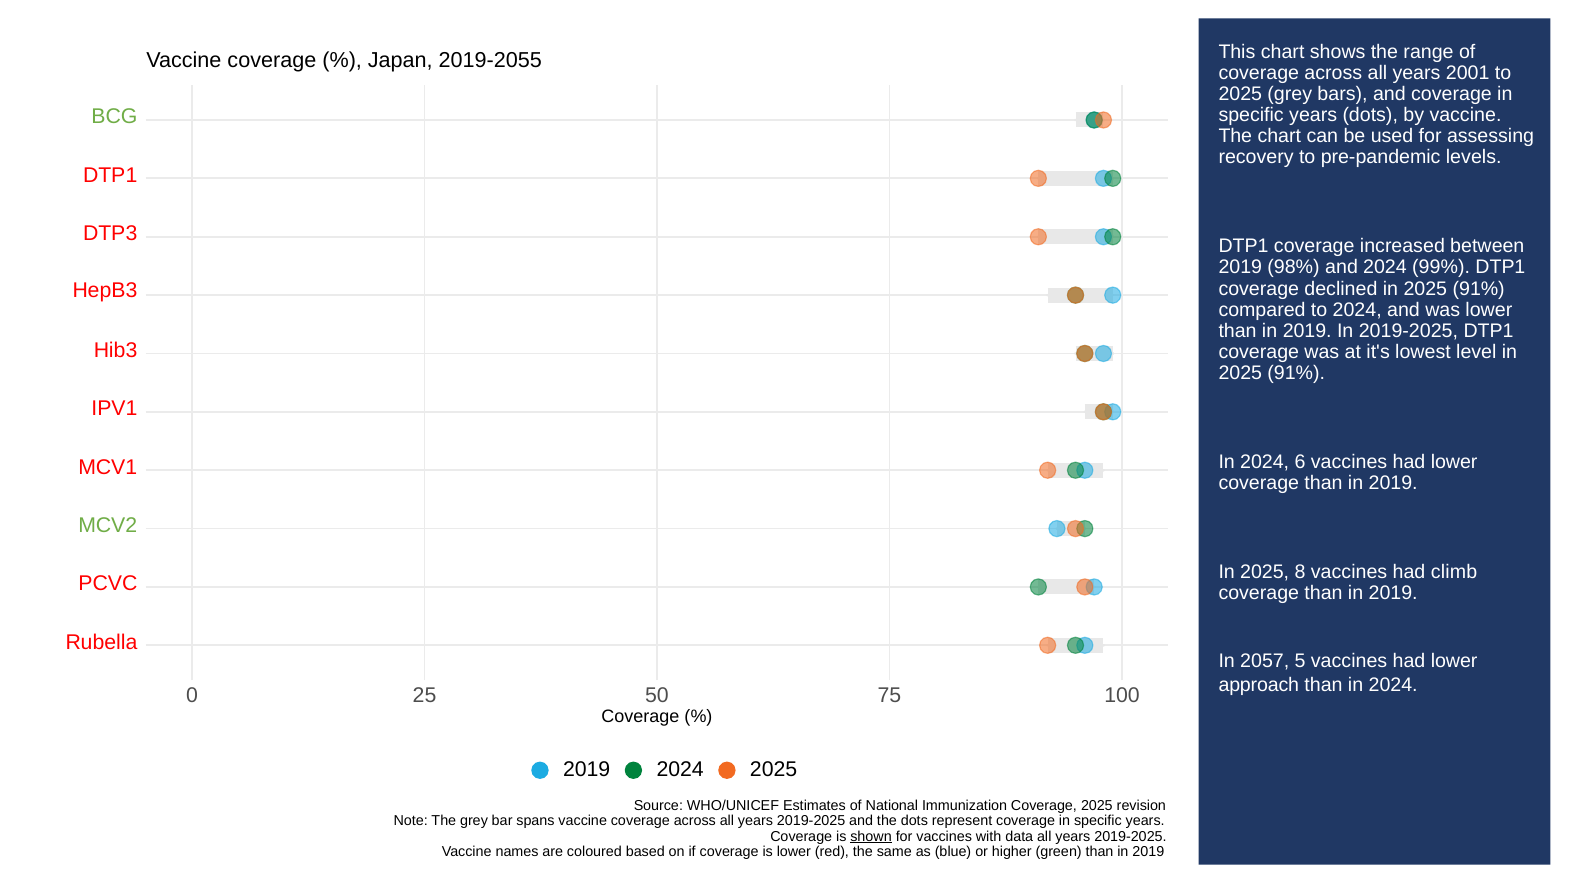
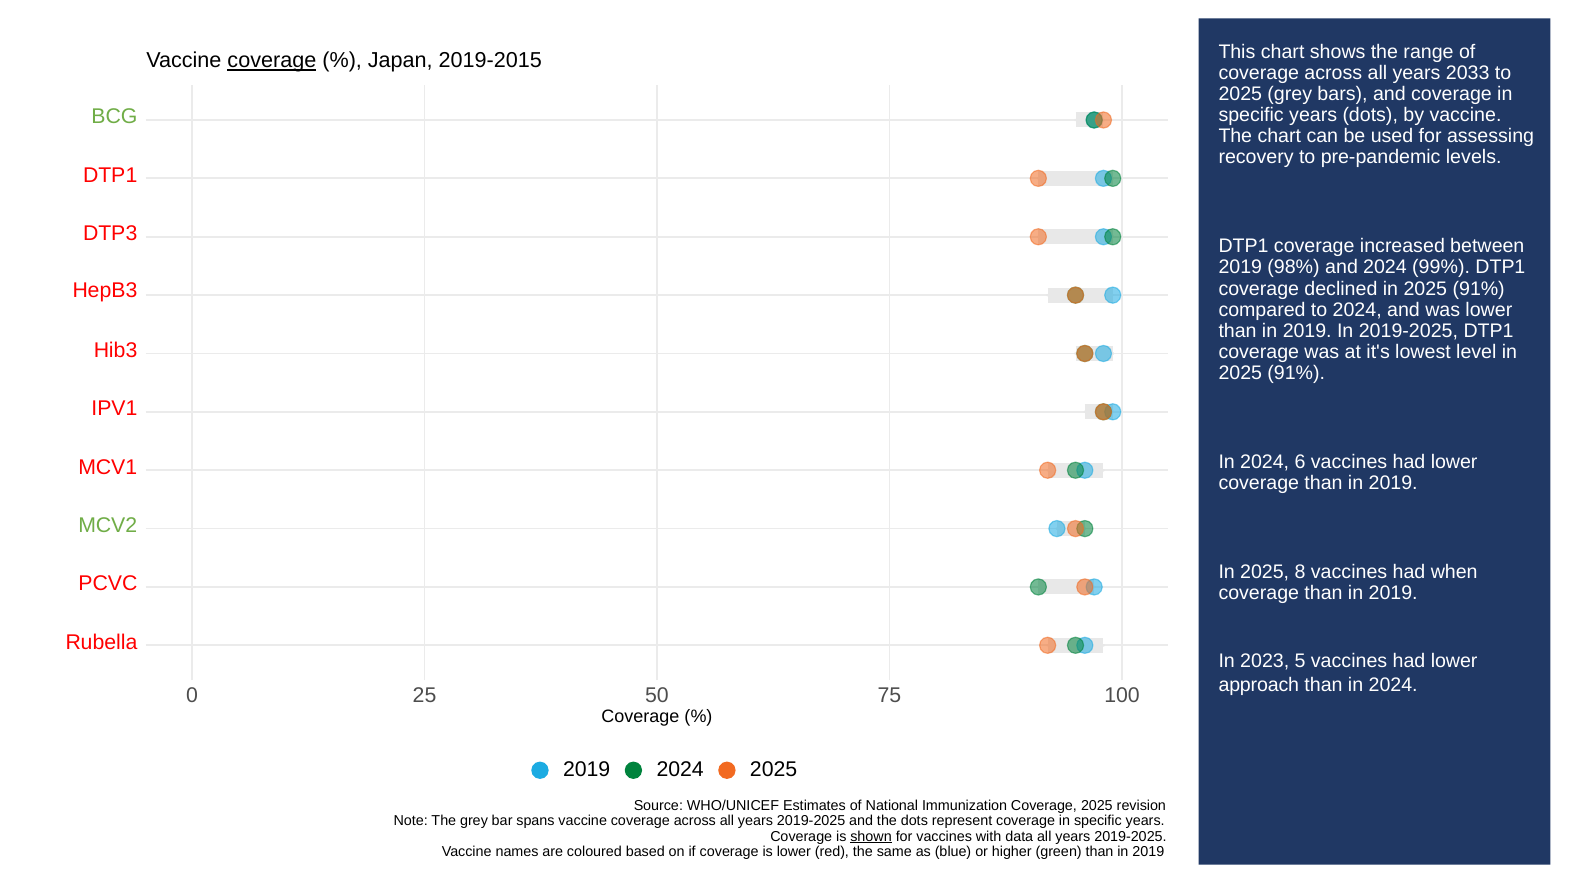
coverage underline: none -> present (272, 61)
2019-2055: 2019-2055 -> 2019-2015 (490, 61)
2001: 2001 -> 2033 (1468, 73)
climb: climb -> when (1454, 572)
2057: 2057 -> 2023 (1265, 661)
